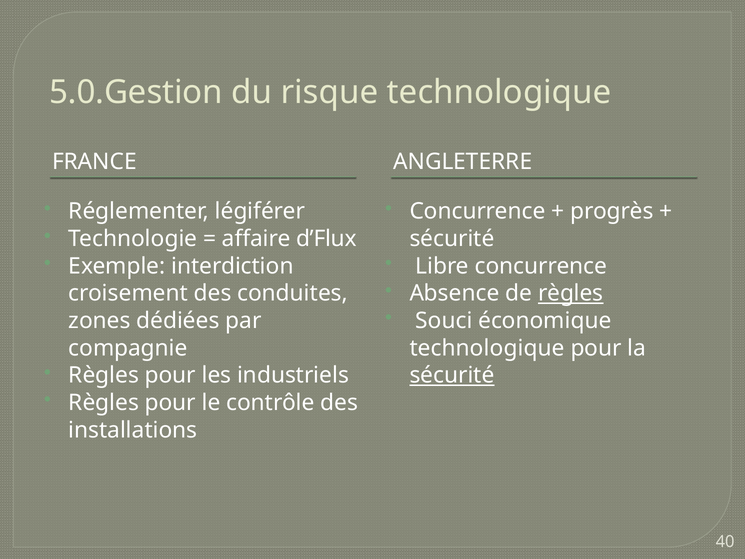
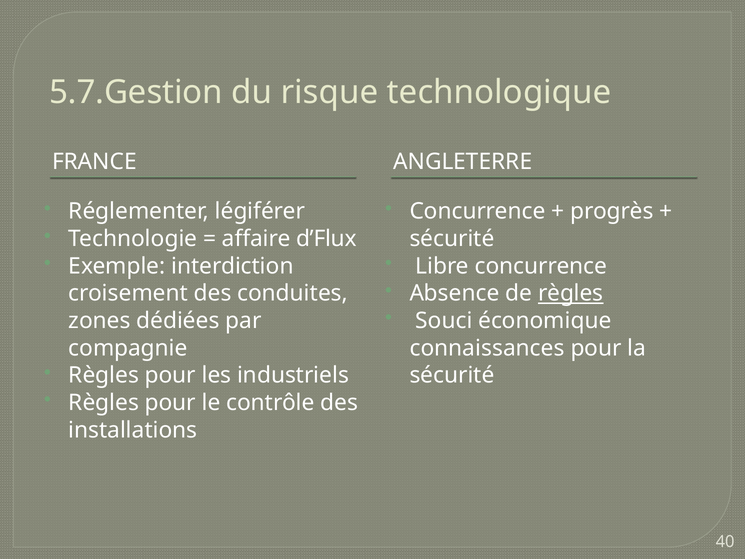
5.0.Gestion: 5.0.Gestion -> 5.7.Gestion (136, 92)
technologique: technologique -> connaissances (487, 348)
sécurité underline: present -> none (452, 375)
